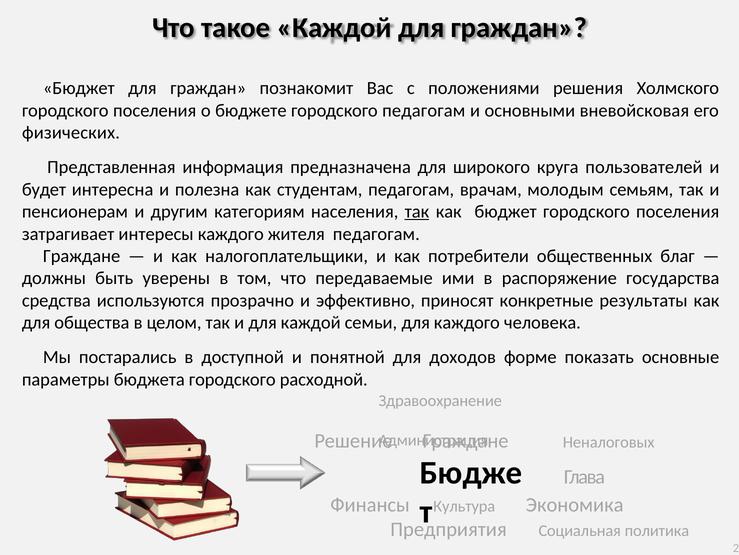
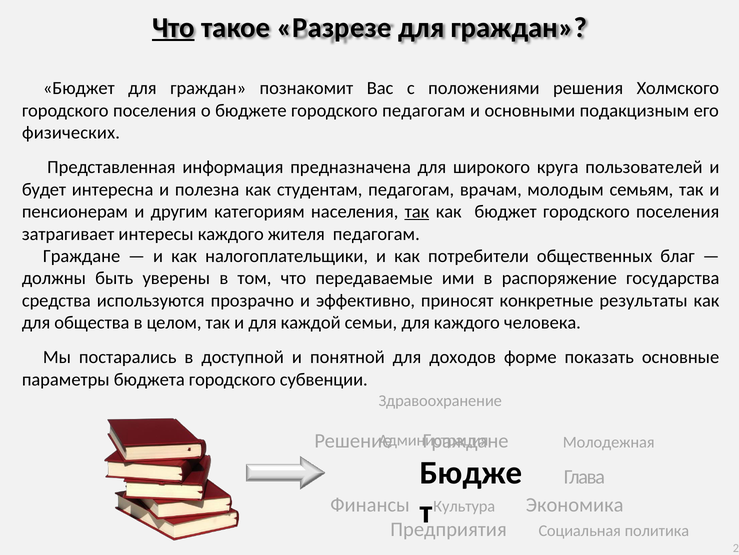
Что underline: none -> present (173, 28)
такое Каждой: Каждой -> Разрезе (334, 28)
вневойсковая: вневойсковая -> подакцизным (634, 110)
расходной: расходной -> субвенции (324, 379)
Неналоговых: Неналоговых -> Молодежная (609, 442)
